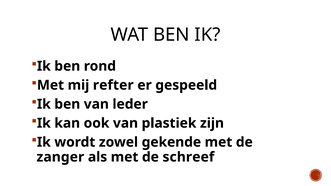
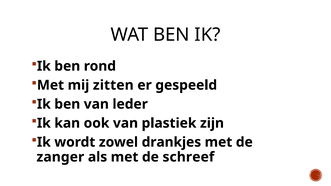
refter: refter -> zitten (113, 85)
gekende: gekende -> drankjes (171, 142)
